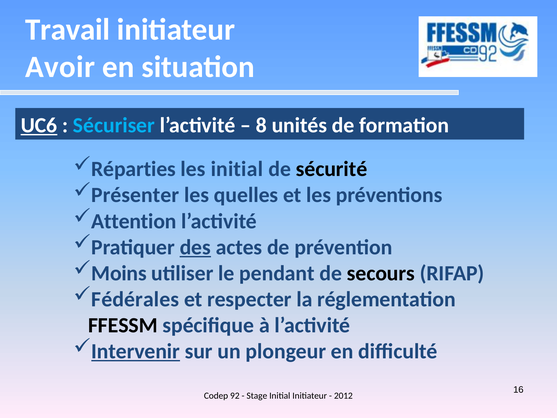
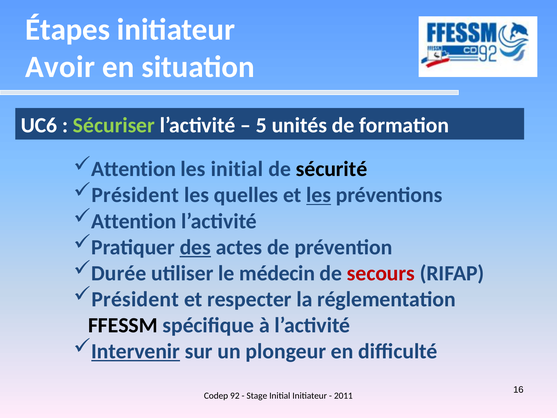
Travail: Travail -> Étapes (68, 30)
UC6 underline: present -> none (39, 125)
Sécuriser colour: light blue -> light green (114, 125)
8: 8 -> 5 (261, 125)
Réparties: Réparties -> Attention (134, 169)
Présenter: Présenter -> Président (135, 195)
les underline: none -> present (319, 195)
Moins: Moins -> Durée (119, 273)
pendant: pendant -> médecin (277, 273)
secours colour: black -> red (381, 273)
Fédérales: Fédérales -> Président (135, 299)
2012: 2012 -> 2011 (343, 396)
